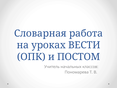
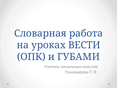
ПОСТОМ: ПОСТОМ -> ГУБАМИ (79, 57)
